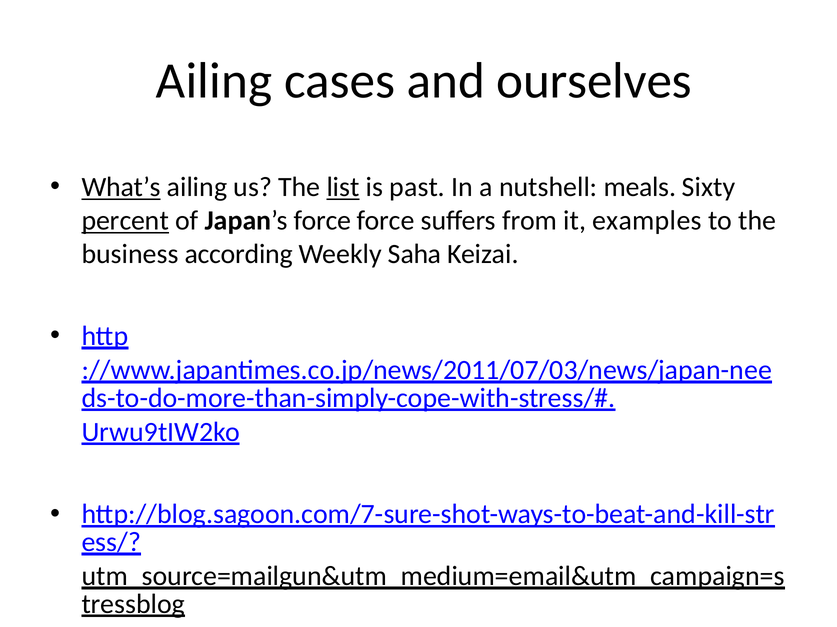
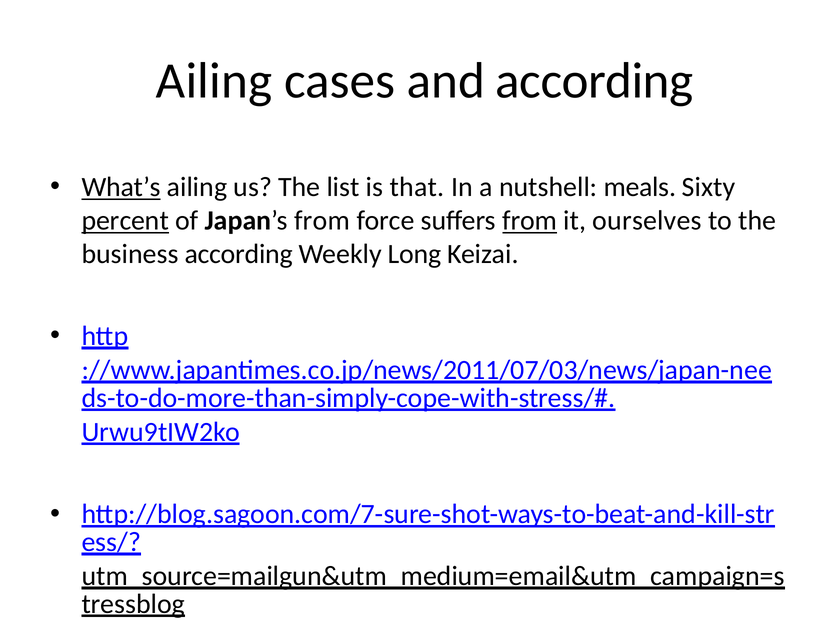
and ourselves: ourselves -> according (594, 81)
list underline: present -> none (343, 188)
past: past -> that (417, 188)
Japan’s force: force -> from (322, 221)
from underline: none -> present (530, 221)
examples: examples -> ourselves (647, 221)
Saha: Saha -> Long (415, 254)
